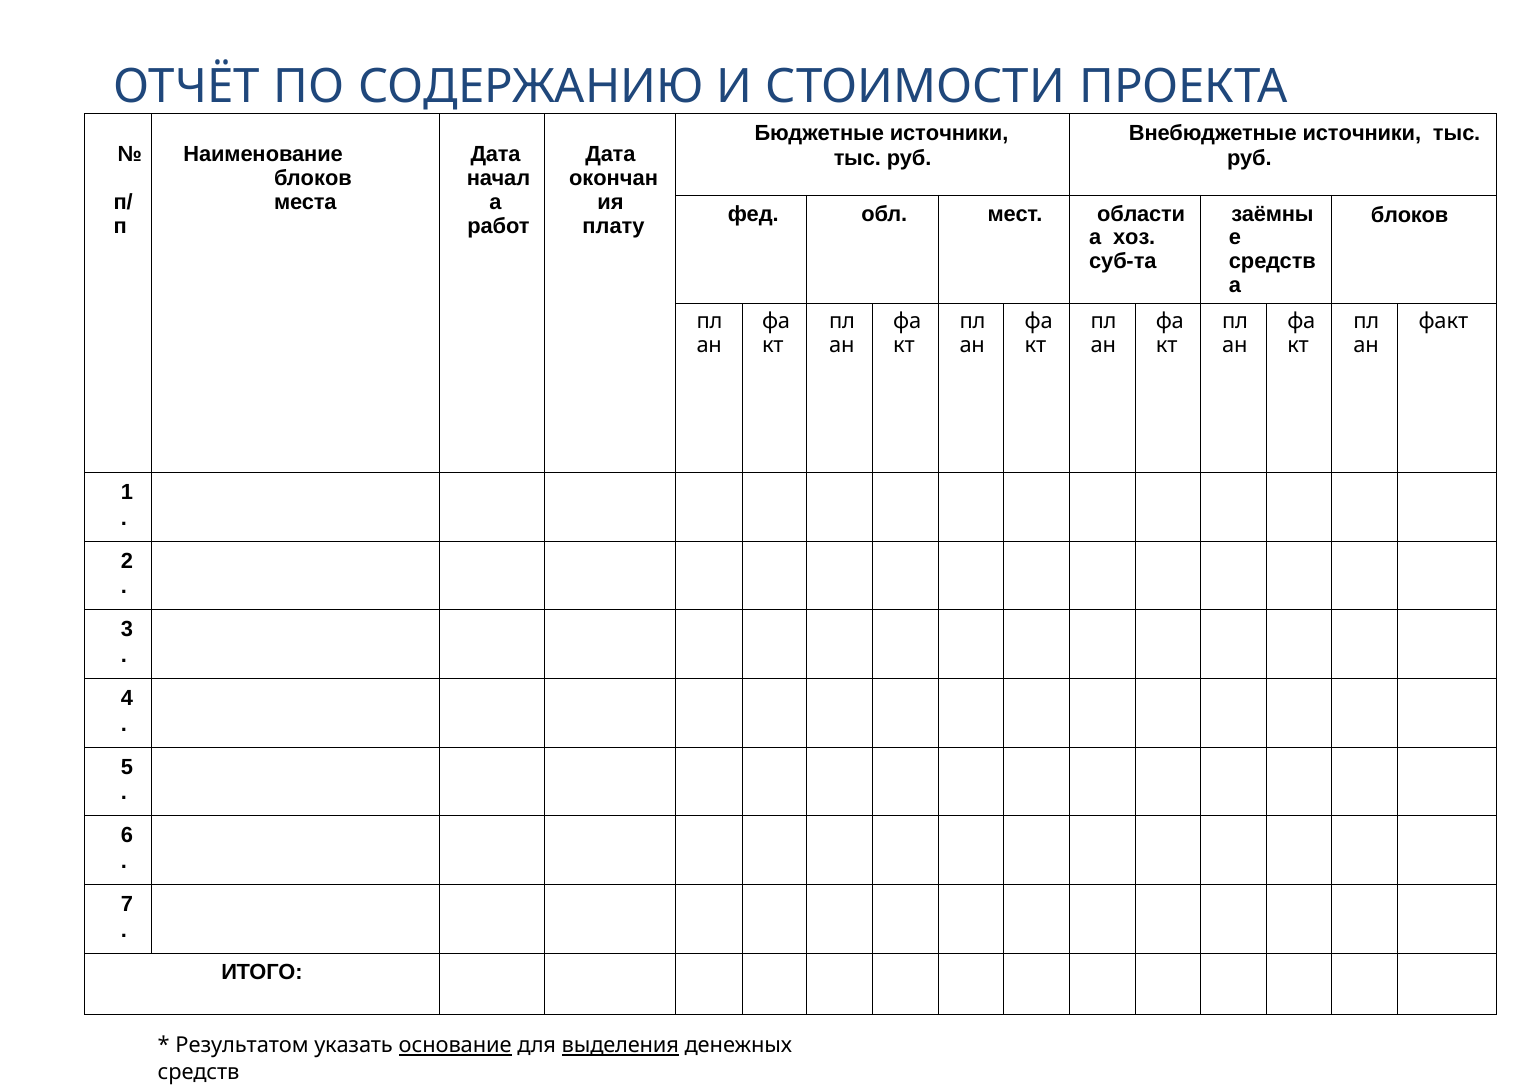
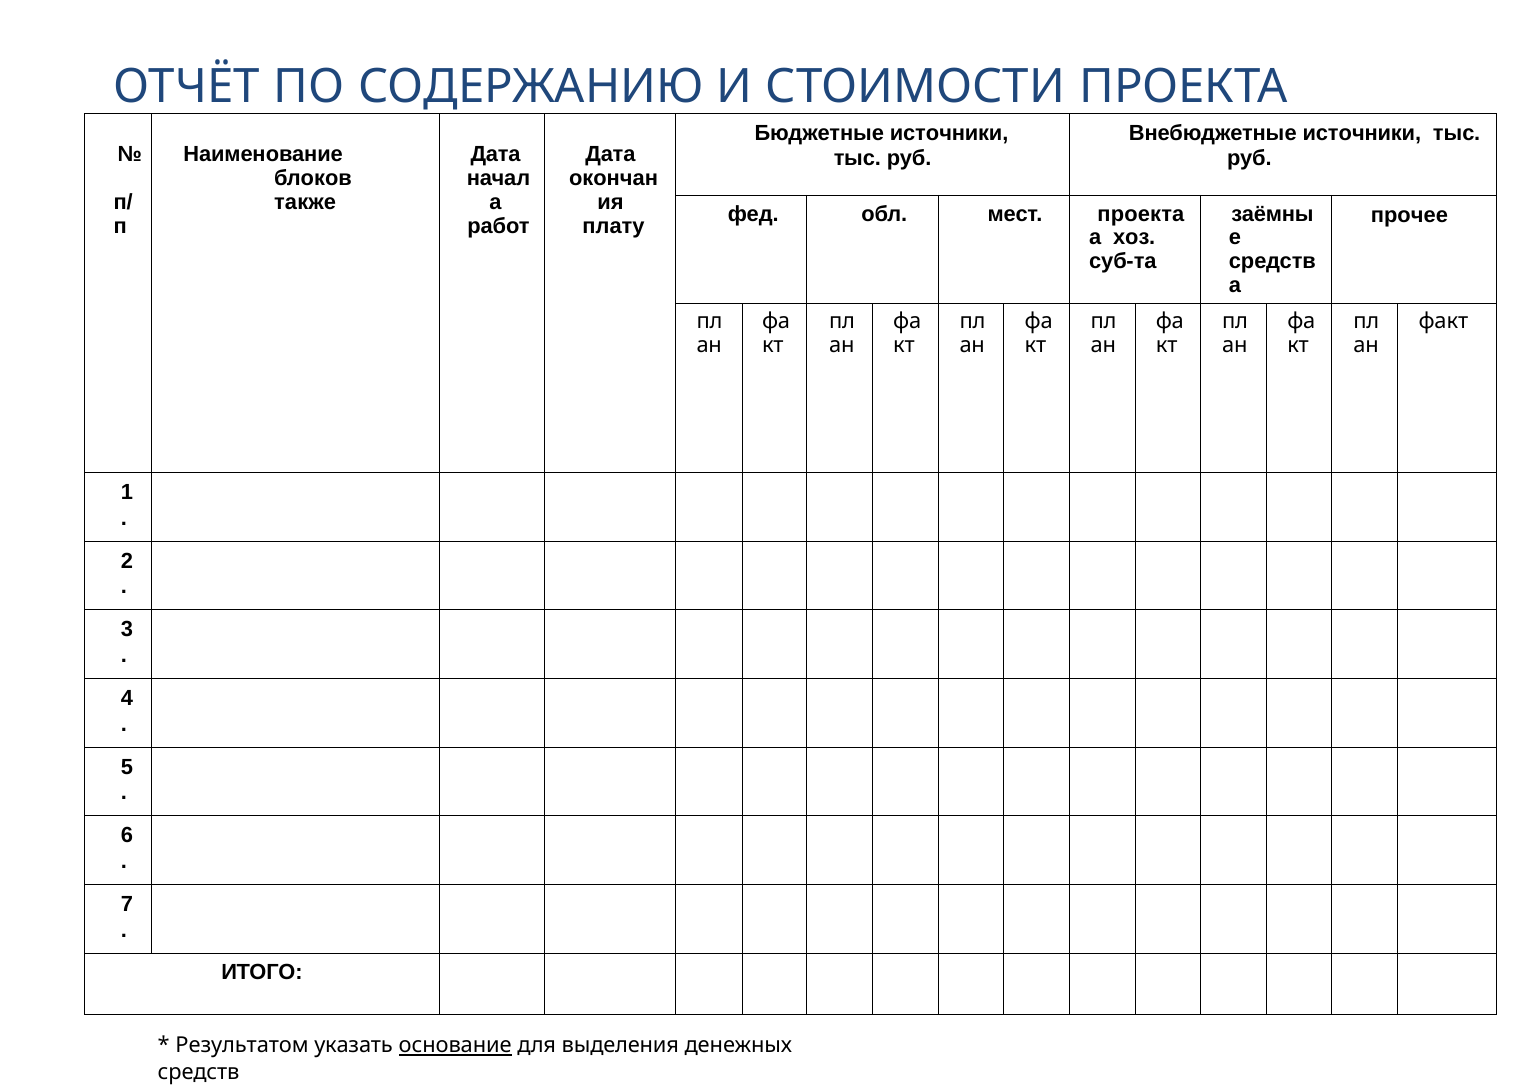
места: места -> также (305, 202)
мест области: области -> проекта (1141, 214)
блоков: блоков -> прочее (1409, 215)
выделения underline: present -> none (620, 1045)
